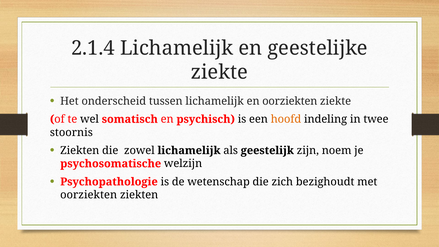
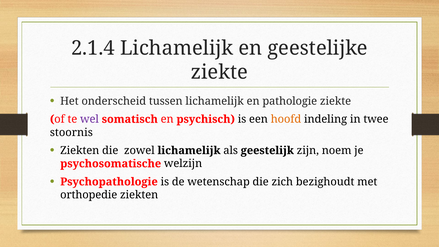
en oorziekten: oorziekten -> pathologie (290, 101)
wel colour: black -> purple (90, 119)
oorziekten: oorziekten -> orthopedie (89, 195)
